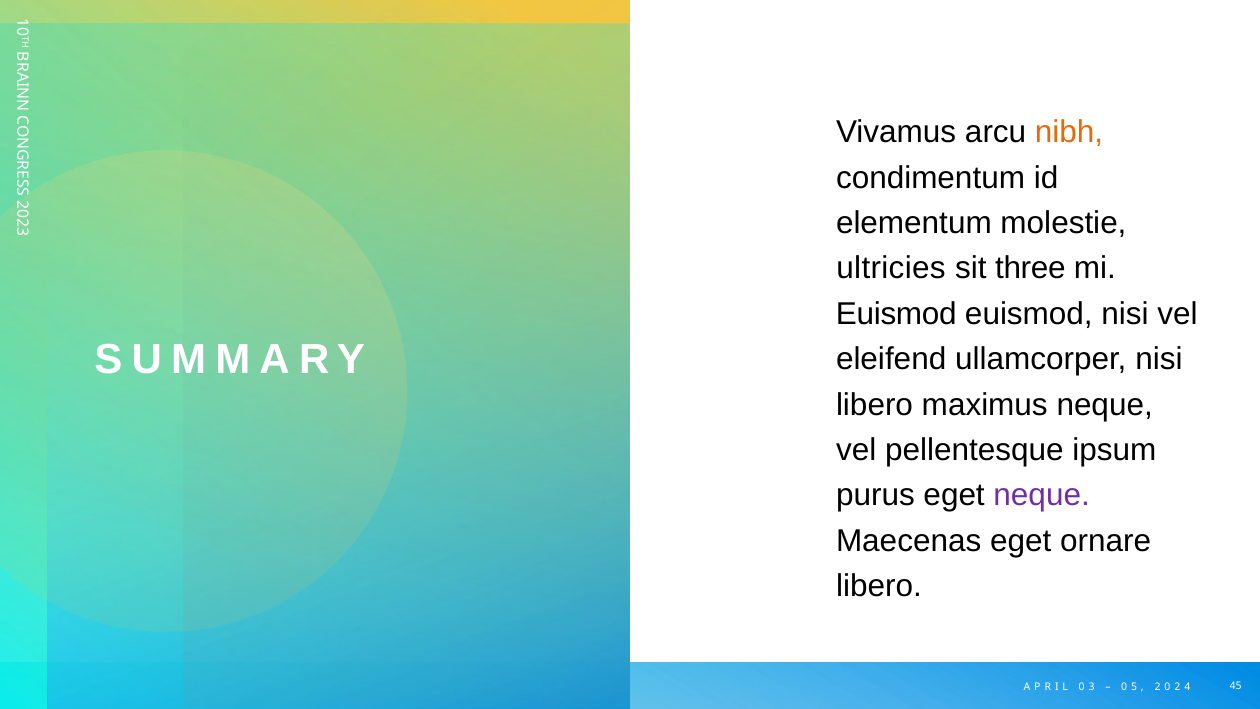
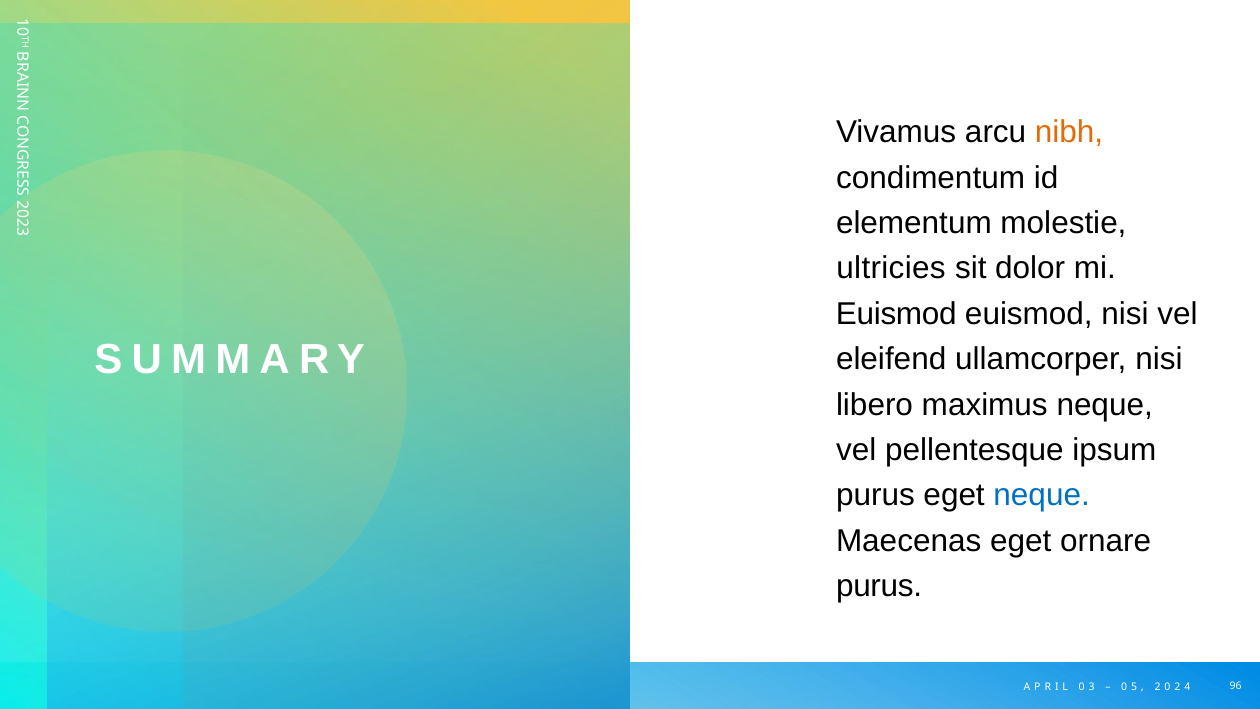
three: three -> dolor (1030, 268)
neque colour: purple -> blue (1042, 495)
libero: libero -> purus (879, 586)
45: 45 -> 96 (1236, 685)
